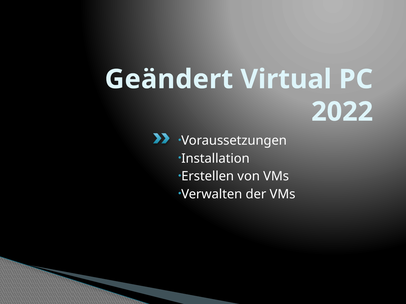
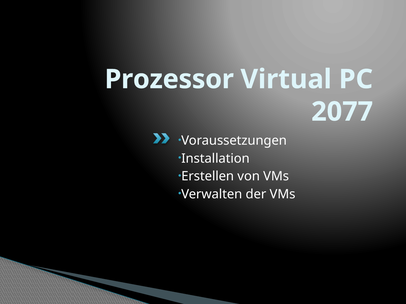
Geändert: Geändert -> Prozessor (169, 79)
2022: 2022 -> 2077 (342, 112)
